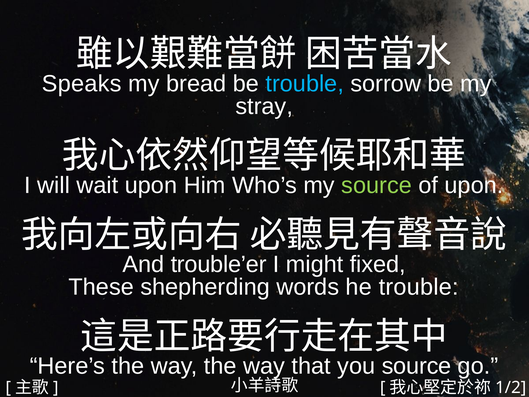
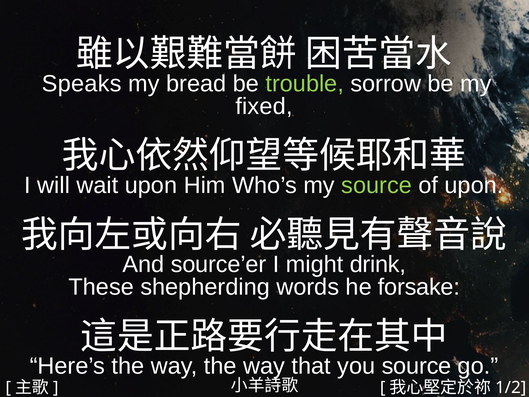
trouble colour: light blue -> light green (305, 84)
stray: stray -> fixed (264, 106)
trouble’er: trouble’er -> source’er (219, 264)
fixed: fixed -> drink (378, 264)
he trouble: trouble -> forsake (419, 287)
